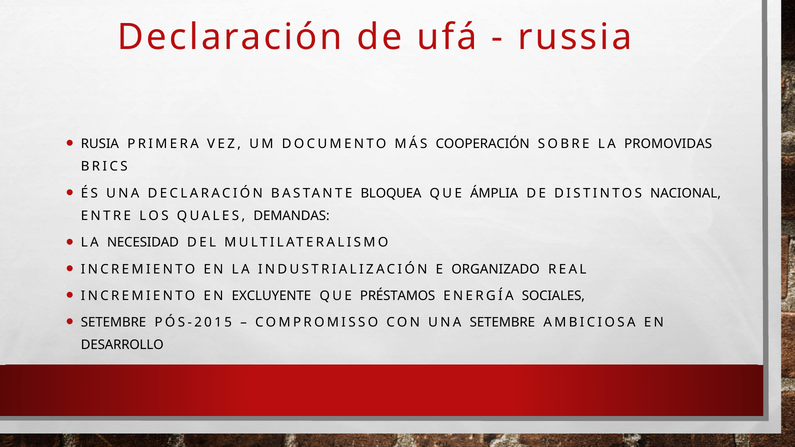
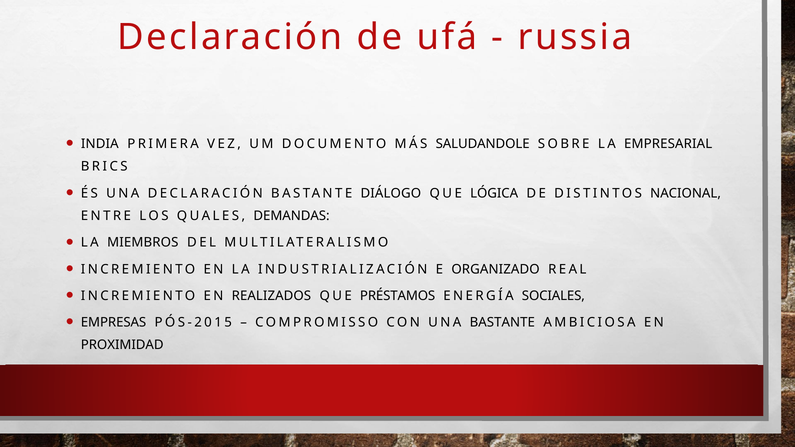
RUSIA: RUSIA -> INDIA (100, 144)
COOPERACIÓN: COOPERACIÓN -> SALUDANDOLE (483, 144)
PROMOVIDAS: PROMOVIDAS -> EMPRESARIAL (668, 144)
BLOQUEA: BLOQUEA -> DIÁLOGO (391, 193)
ÁMPLIA: ÁMPLIA -> LÓGICA (494, 193)
NECESIDAD: NECESIDAD -> MIEMBROS (143, 243)
EXCLUYENTE: EXCLUYENTE -> REALIZADOS (271, 296)
SETEMBRE: SETEMBRE -> EMPRESAS (114, 322)
UNA SETEMBRE: SETEMBRE -> BASTANTE (502, 322)
DESARROLLO: DESARROLLO -> PROXIMIDAD (122, 345)
